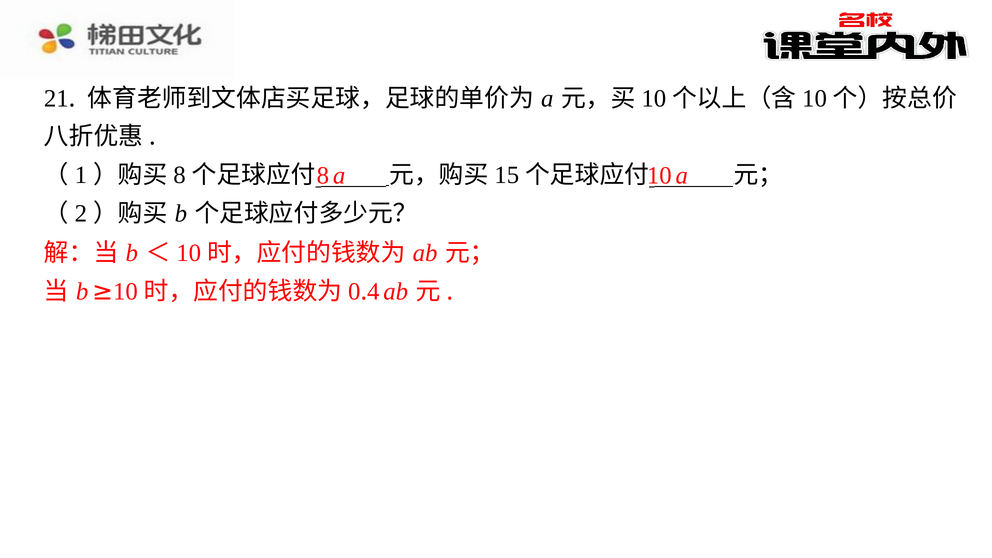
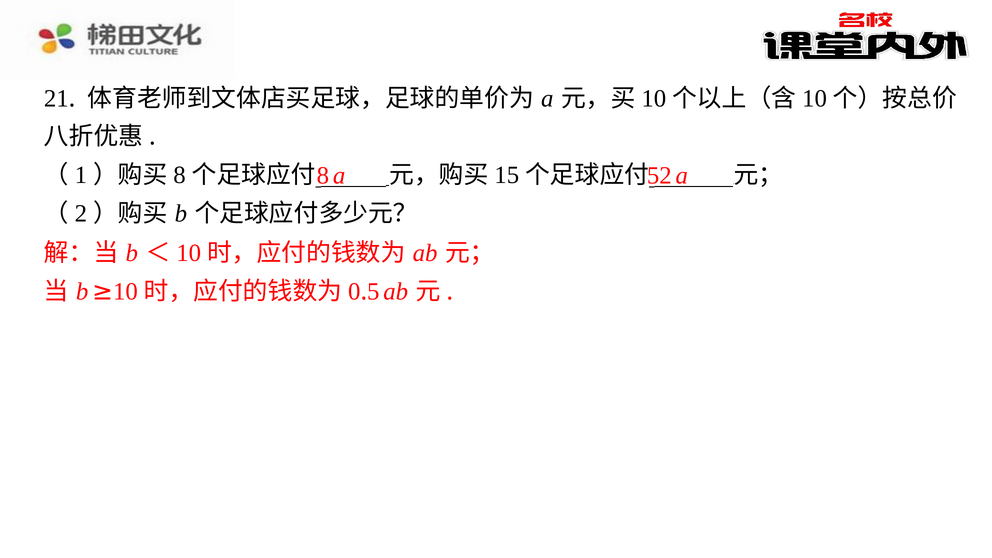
10: 10 -> 52 (659, 176)
4: 4 -> 5 (373, 292)
